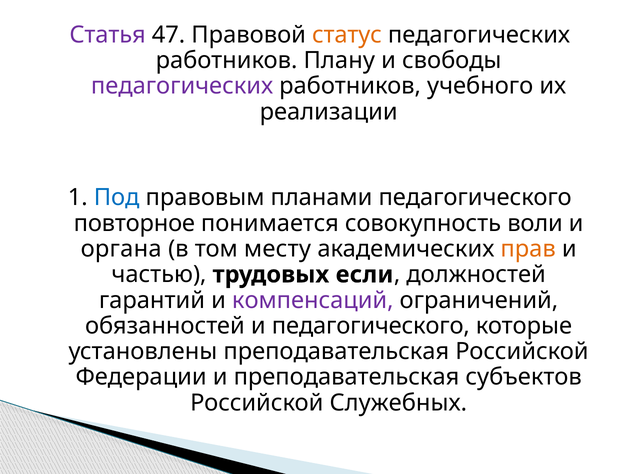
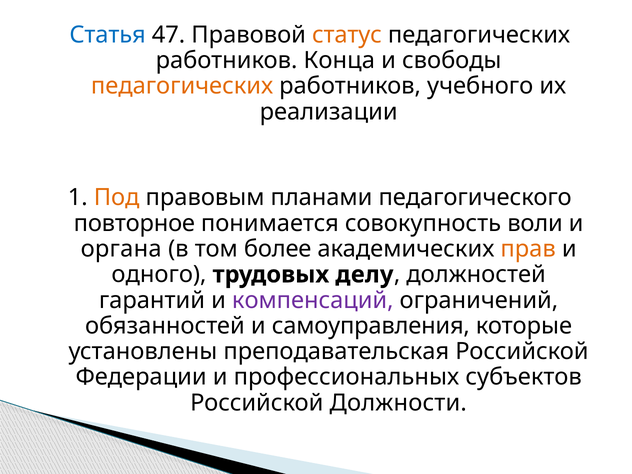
Статья colour: purple -> blue (108, 35)
Плану: Плану -> Конца (339, 60)
педагогических colour: purple -> orange (182, 86)
Под colour: blue -> orange (117, 198)
месту: месту -> более (278, 249)
частью: частью -> одного (159, 275)
если: если -> делу (364, 275)
и педагогического: педагогического -> самоуправления (371, 326)
и преподавательская: преподавательская -> профессиональных (346, 377)
Служебных: Служебных -> Должности (398, 403)
